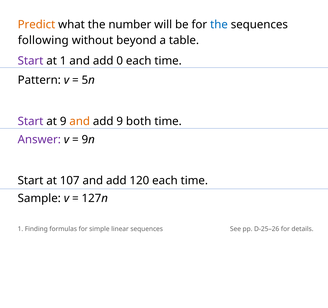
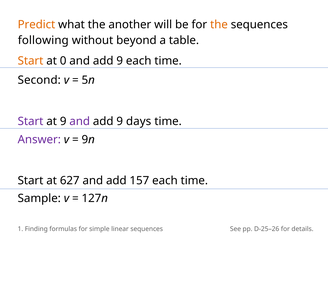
number: number -> another (130, 25)
the colour: blue -> orange (219, 25)
Start colour: purple -> orange (31, 61)
at 1: 1 -> 0 (63, 61)
0: 0 -> 9 (120, 61)
Pattern: Pattern -> Second (39, 80)
and colour: orange -> purple (80, 121)
both: both -> days (139, 121)
107: 107 -> 627 (70, 181)
120: 120 -> 157 (139, 181)
